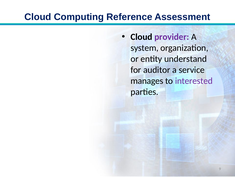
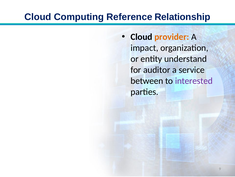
Assessment: Assessment -> Relationship (182, 17)
provider colour: purple -> orange (172, 37)
system: system -> impact (144, 48)
manages: manages -> between (147, 81)
